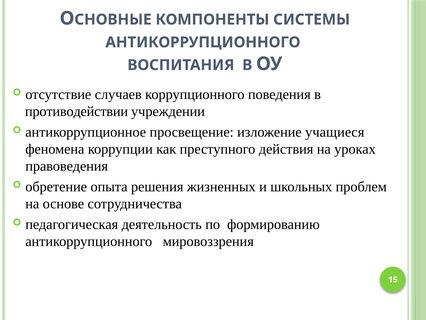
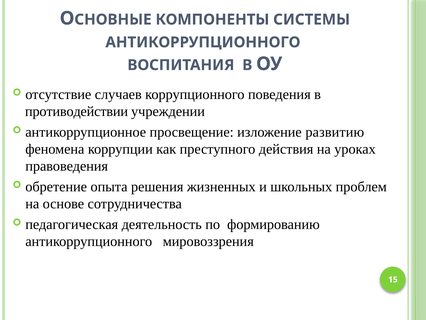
учащиеся: учащиеся -> развитию (335, 132)
